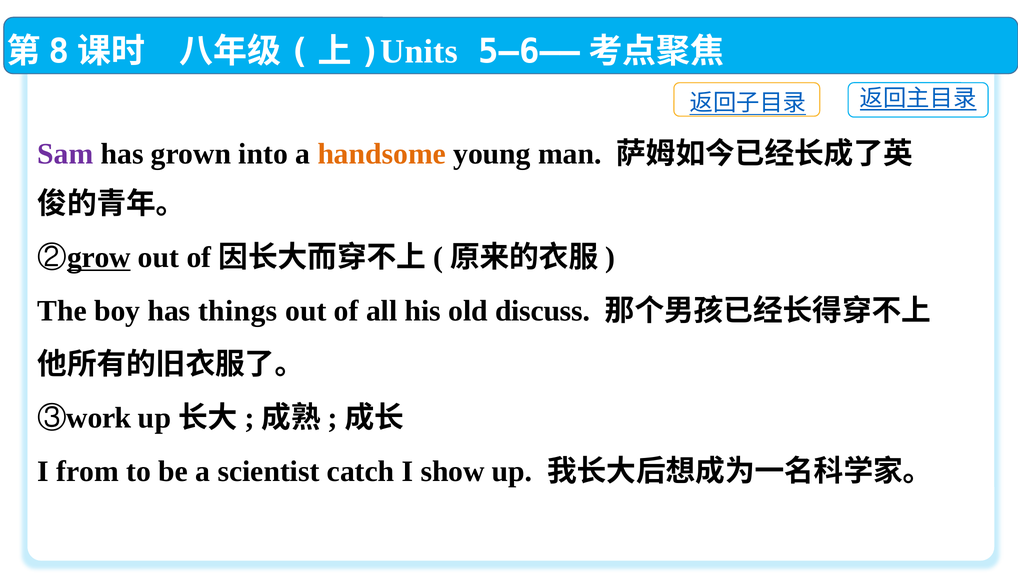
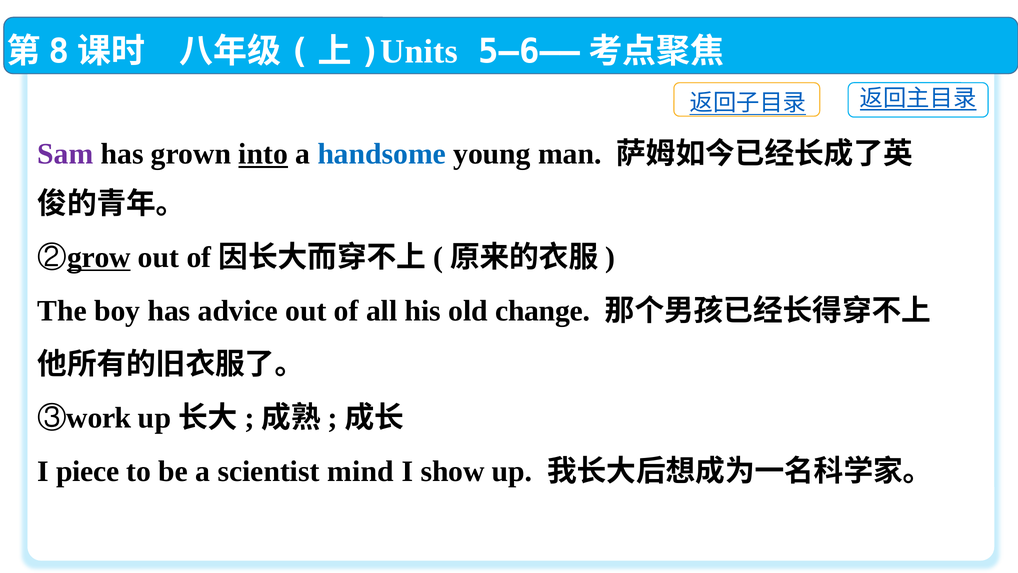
into underline: none -> present (263, 154)
handsome colour: orange -> blue (382, 154)
things: things -> advice (238, 311)
discuss: discuss -> change (543, 311)
from: from -> piece (88, 471)
catch: catch -> mind (361, 471)
